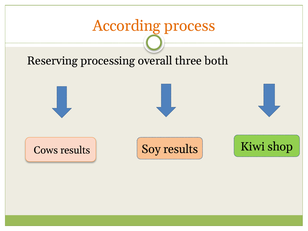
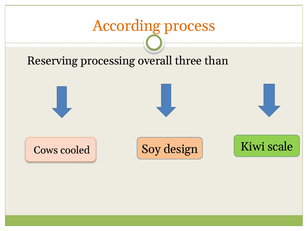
both: both -> than (216, 61)
Cows results: results -> cooled (75, 150)
Soy results: results -> design (181, 149)
shop: shop -> scale (280, 147)
